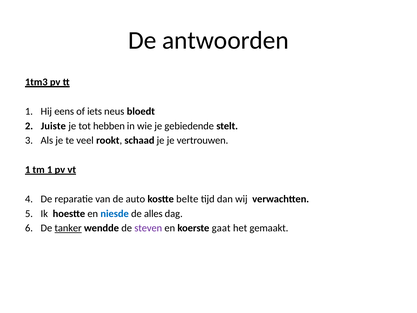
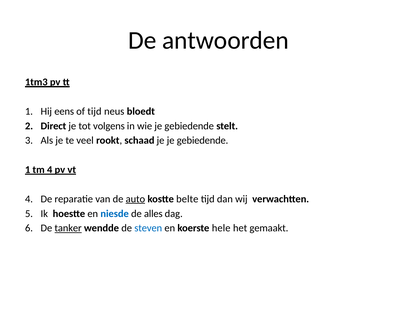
of iets: iets -> tijd (94, 111)
Juiste: Juiste -> Direct (53, 126)
hebben: hebben -> volgens (109, 126)
je je vertrouwen: vertrouwen -> gebiedende (203, 140)
tm 1: 1 -> 4 (50, 170)
auto underline: none -> present (135, 199)
steven colour: purple -> blue (148, 228)
gaat: gaat -> hele (221, 228)
